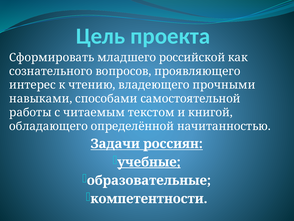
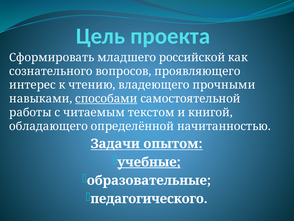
способами underline: none -> present (106, 99)
россиян: россиян -> опытом (173, 143)
компетентности: компетентности -> педагогического (149, 198)
